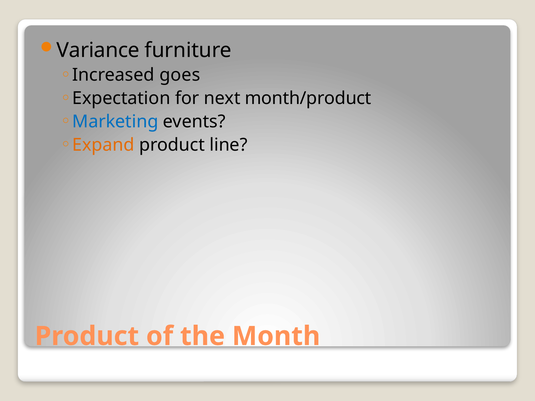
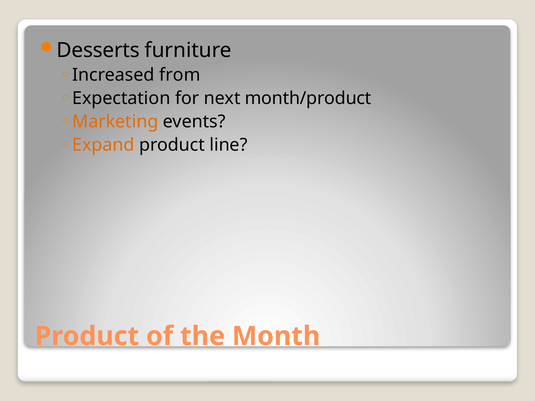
Variance: Variance -> Desserts (98, 50)
goes: goes -> from (180, 75)
Marketing colour: blue -> orange (115, 122)
